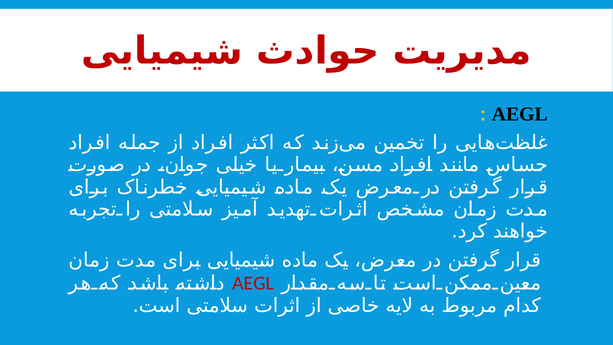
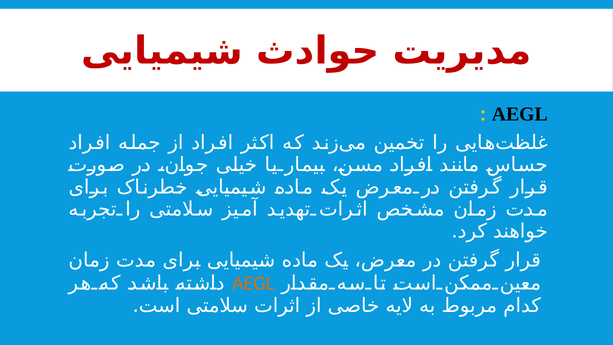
AEGL colour: red -> orange (253, 283)
